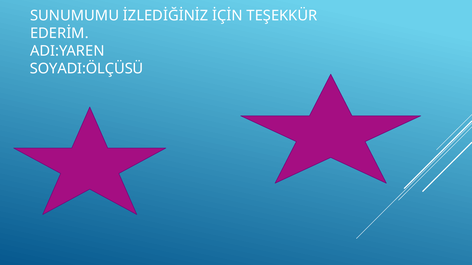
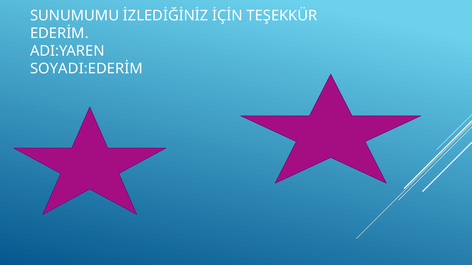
SOYADI:ÖLÇÜSÜ: SOYADI:ÖLÇÜSÜ -> SOYADI:EDERİM (87, 69)
